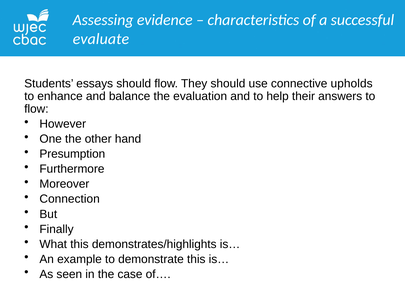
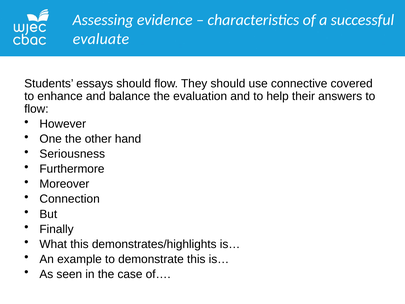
upholds: upholds -> covered (352, 83)
Presumption: Presumption -> Seriousness (72, 154)
